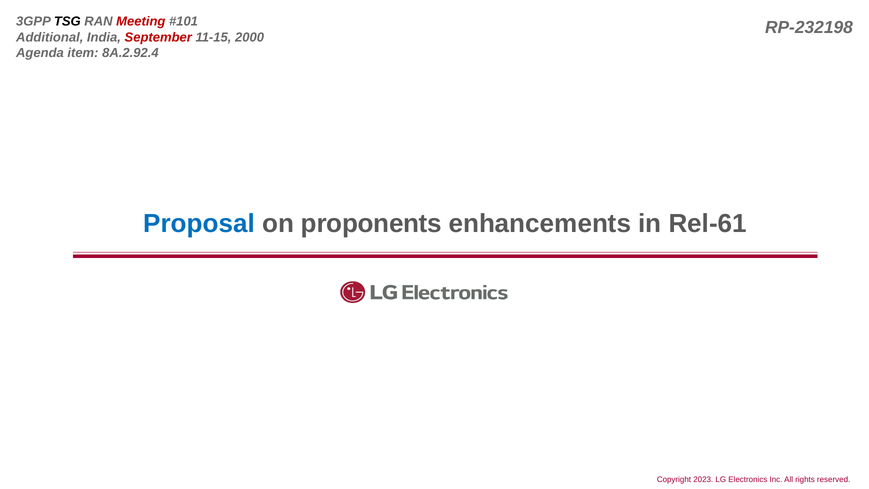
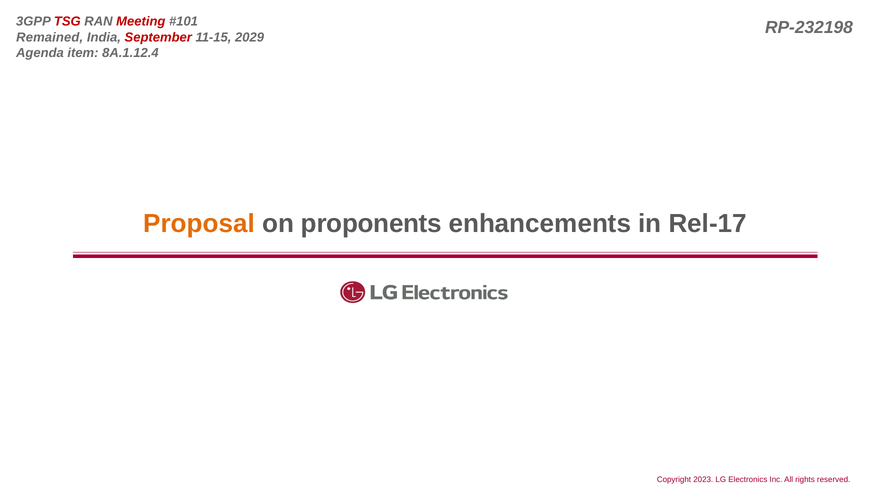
TSG colour: black -> red (67, 22)
Additional: Additional -> Remained (50, 37)
2000: 2000 -> 2029 (250, 37)
8A.2.92.4: 8A.2.92.4 -> 8A.1.12.4 (130, 53)
Proposal colour: blue -> orange (199, 224)
Rel-61: Rel-61 -> Rel-17 (708, 224)
